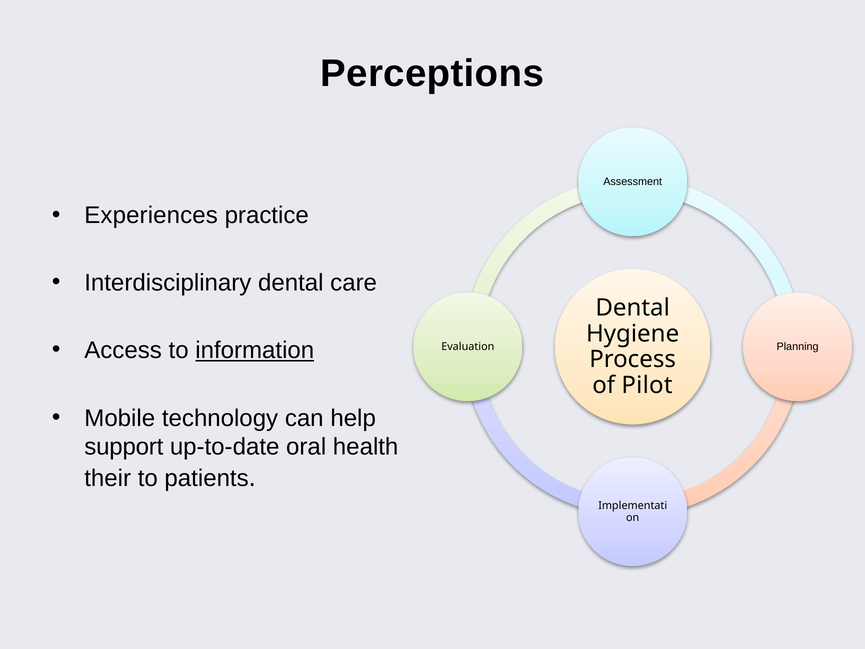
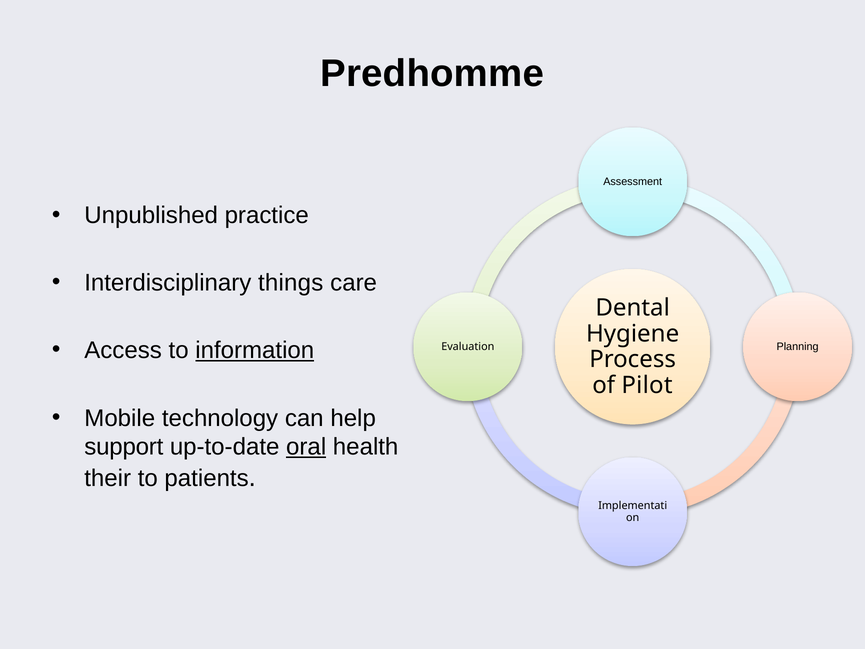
Perceptions: Perceptions -> Predhomme (432, 73)
Experiences: Experiences -> Unpublished (151, 215)
Interdisciplinary dental: dental -> things (291, 283)
oral underline: none -> present (306, 447)
